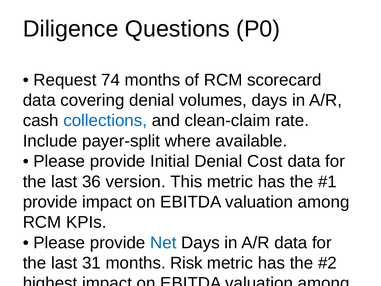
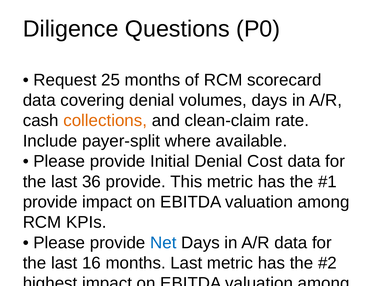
74: 74 -> 25 (111, 80)
collections colour: blue -> orange (105, 121)
36 version: version -> provide (136, 182)
31: 31 -> 16 (92, 263)
months Risk: Risk -> Last (186, 263)
